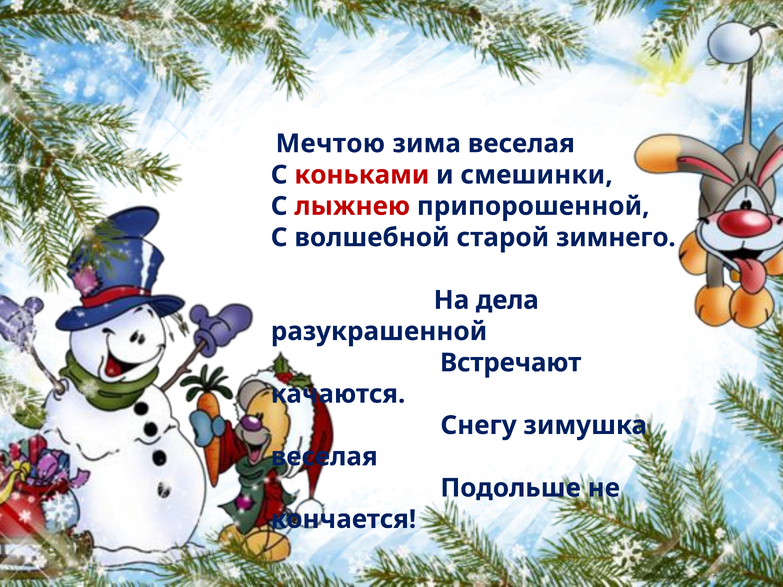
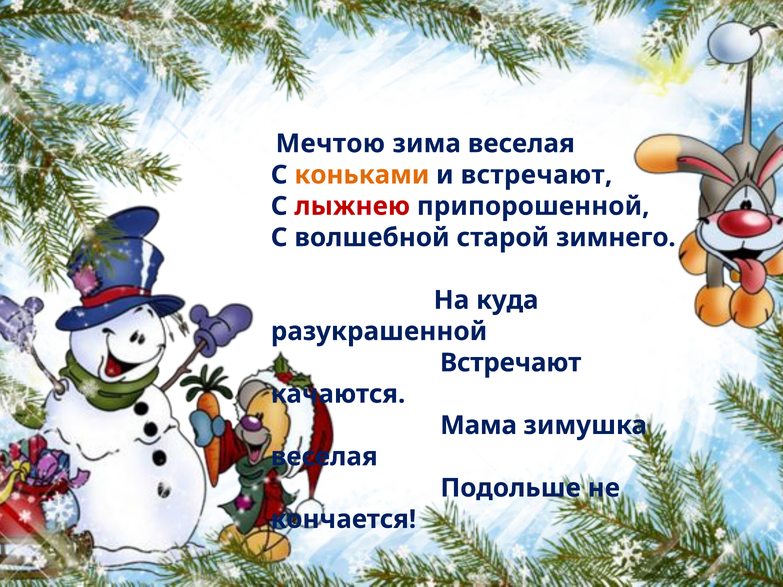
коньками colour: red -> orange (362, 175)
и смешинки: смешинки -> встречают (536, 175)
дела: дела -> куда (507, 300)
Снегу: Снегу -> Мама (479, 426)
